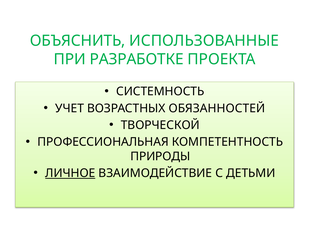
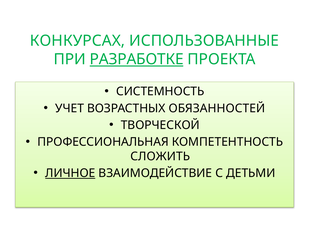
ОБЪЯСНИТЬ: ОБЪЯСНИТЬ -> КОНКУРСАХ (77, 41)
РАЗРАБОТКЕ underline: none -> present (137, 59)
ПРИРОДЫ: ПРИРОДЫ -> СЛОЖИТЬ (160, 156)
